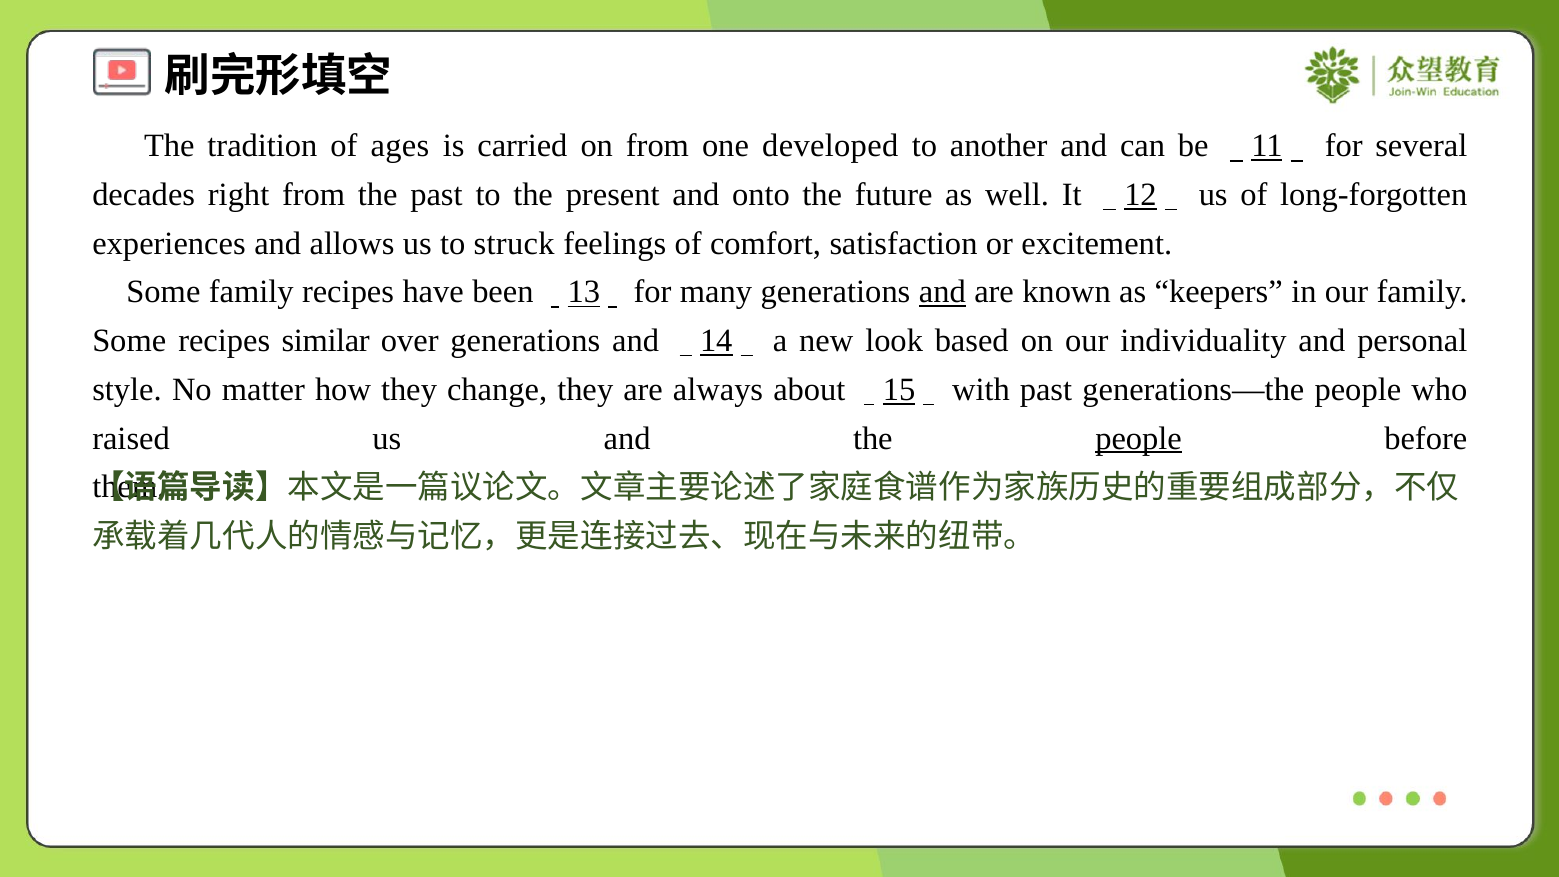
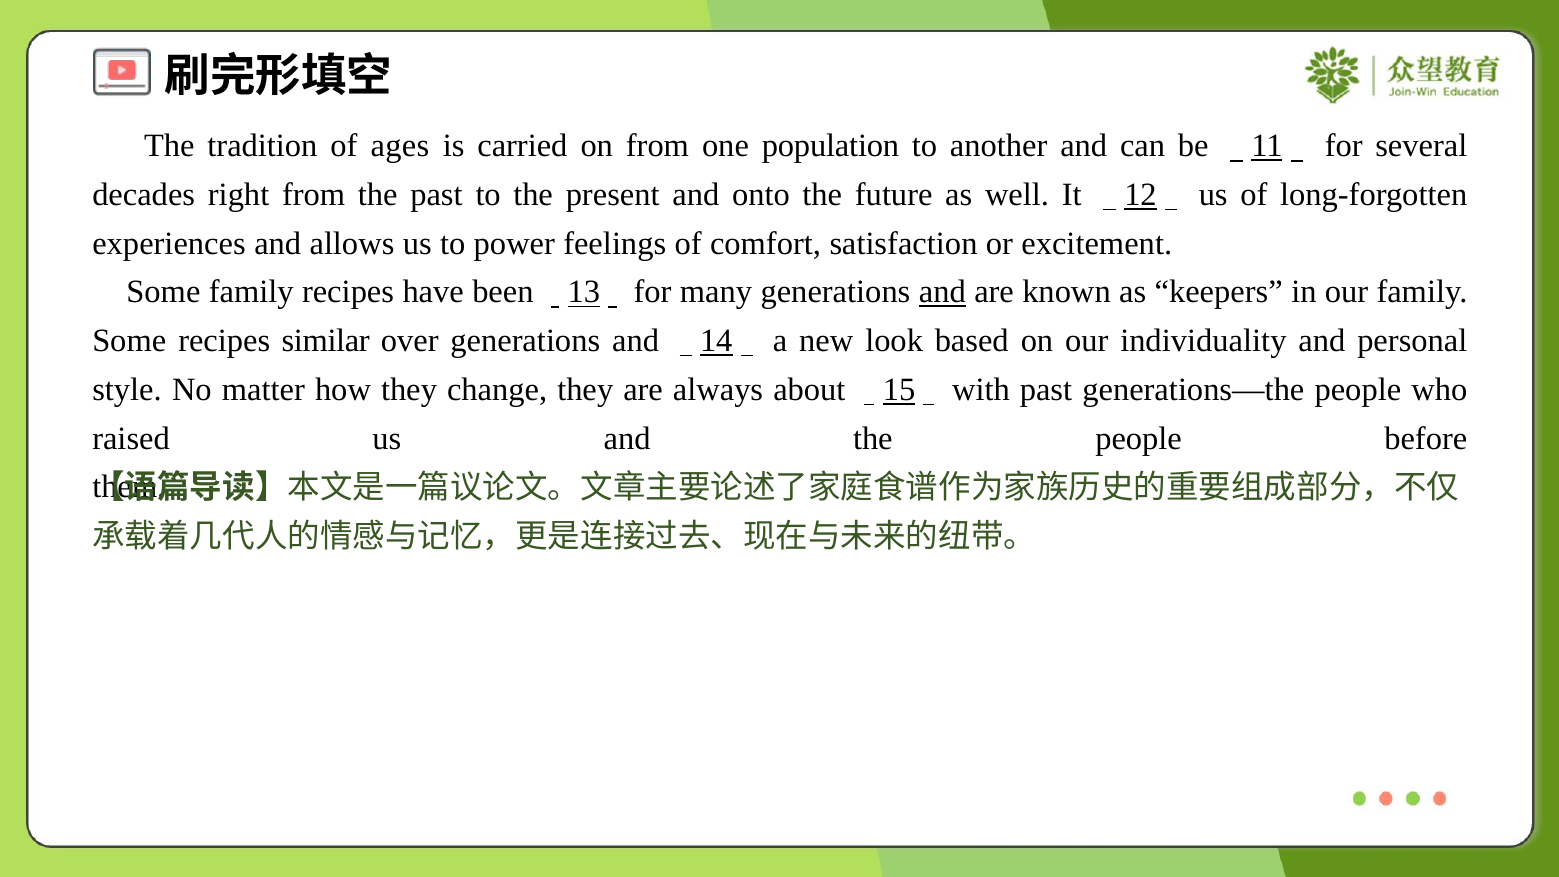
developed: developed -> population (831, 146)
struck: struck -> power (514, 243)
people underline: present -> none (1139, 438)
